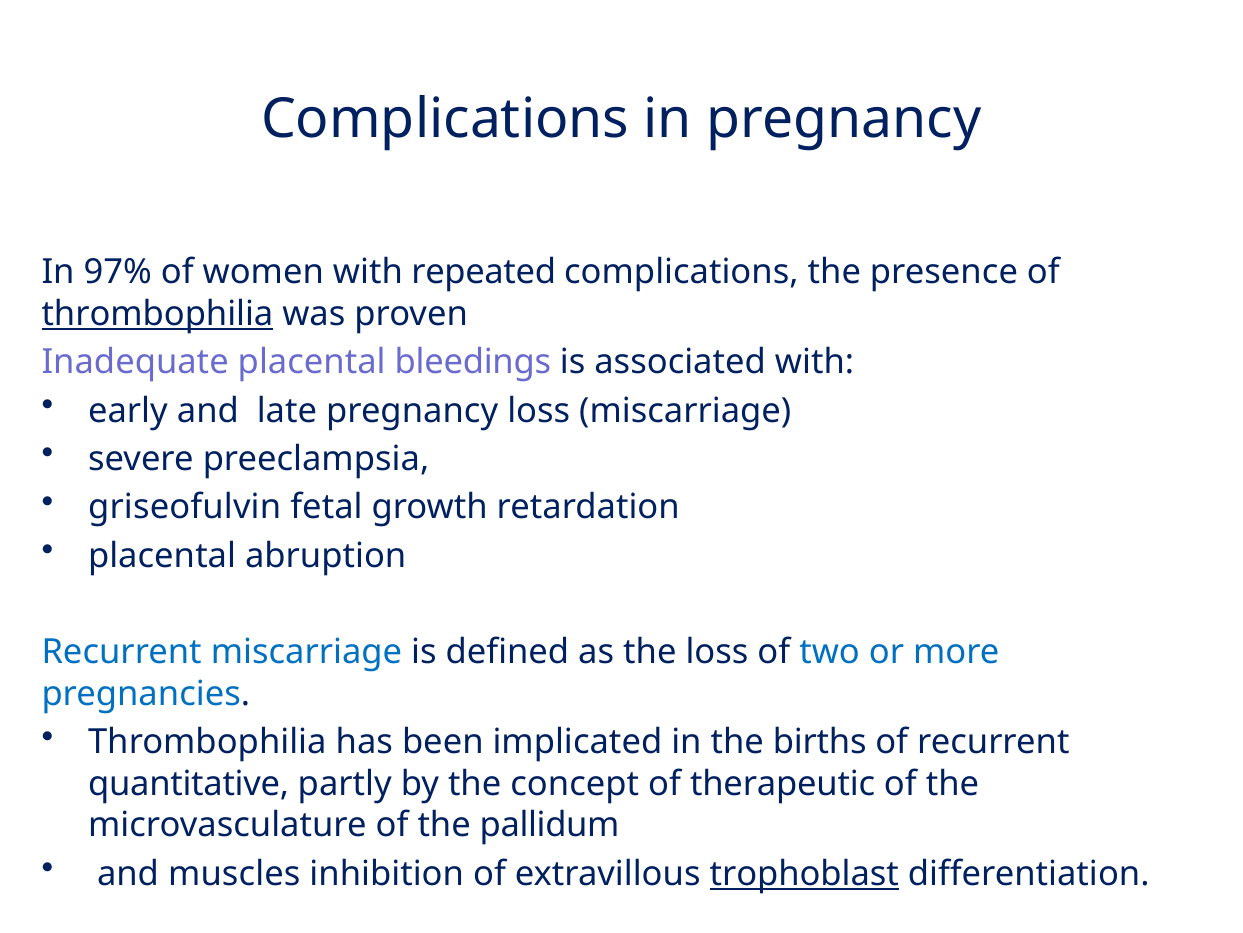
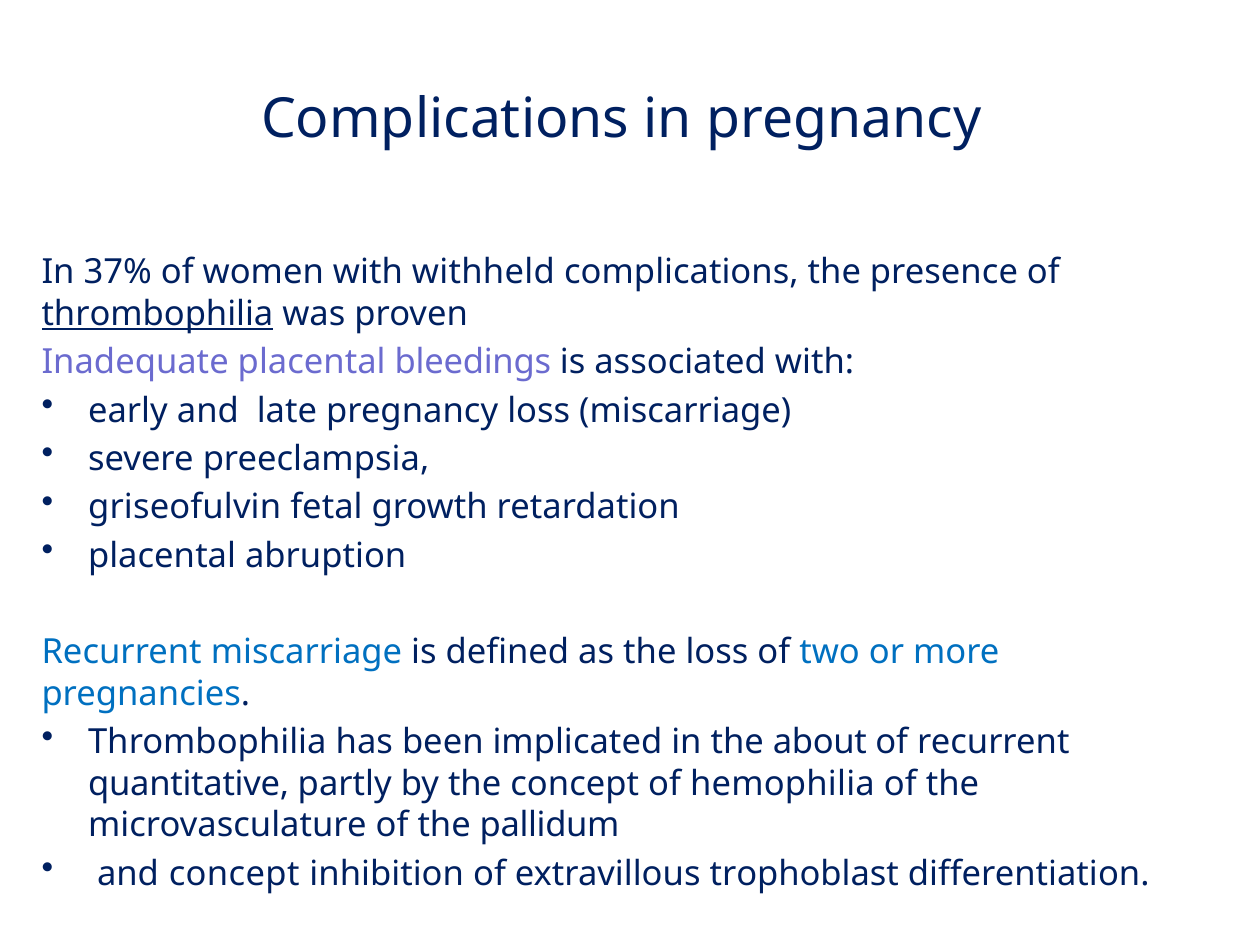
97%: 97% -> 37% (118, 272)
repeated: repeated -> withheld (483, 272)
births: births -> about (820, 742)
therapeutic: therapeutic -> hemophilia (782, 783)
and muscles: muscles -> concept (234, 873)
trophoblast underline: present -> none (804, 873)
